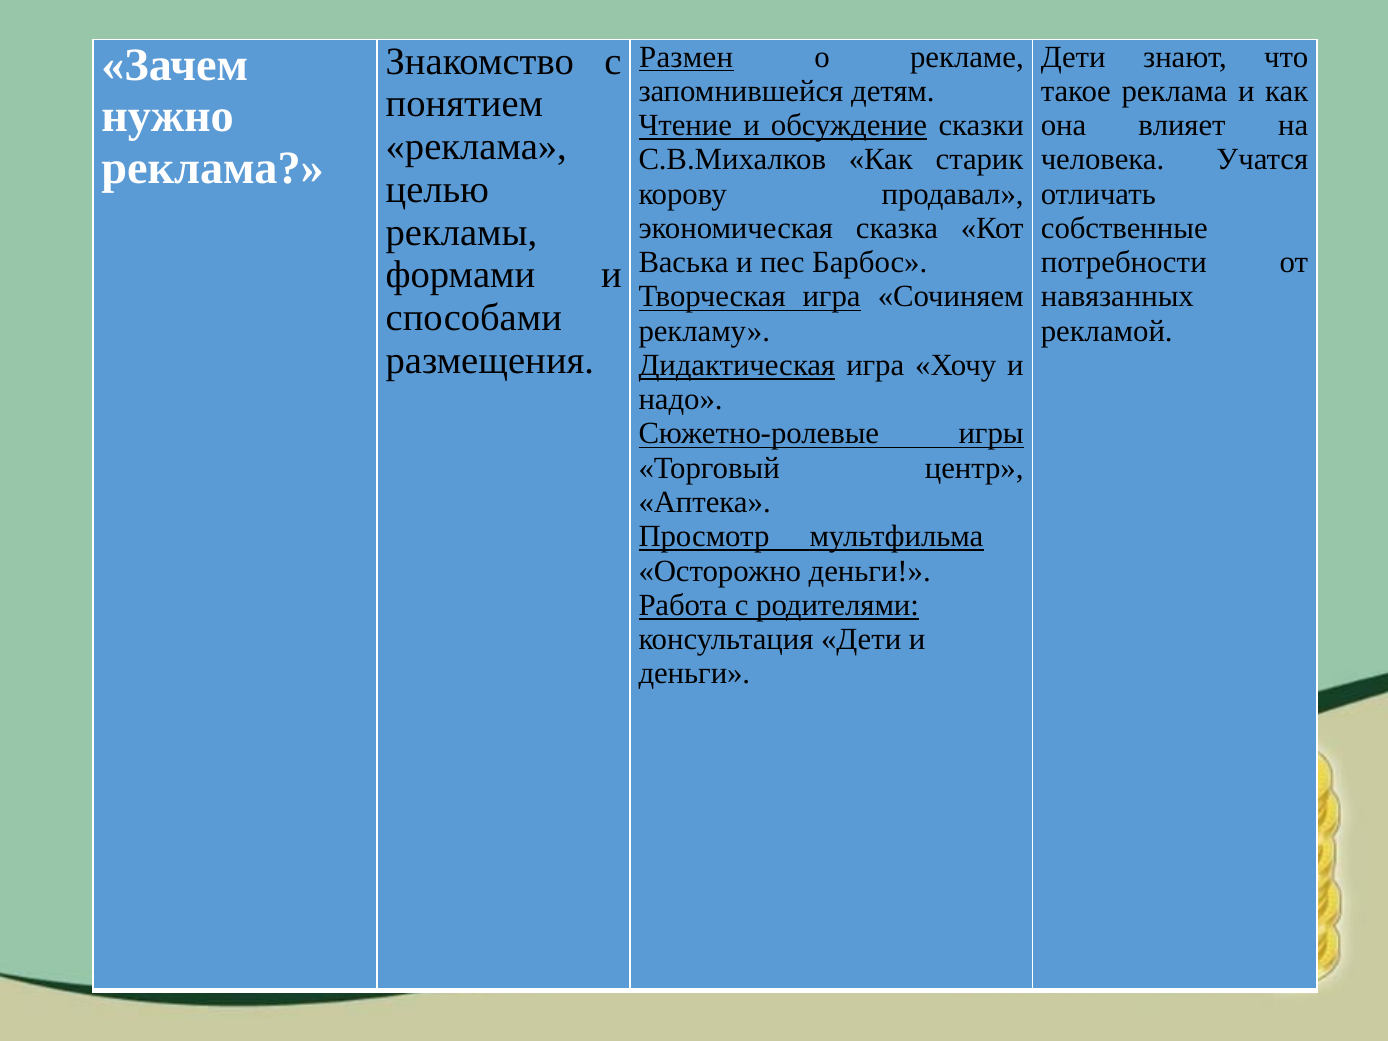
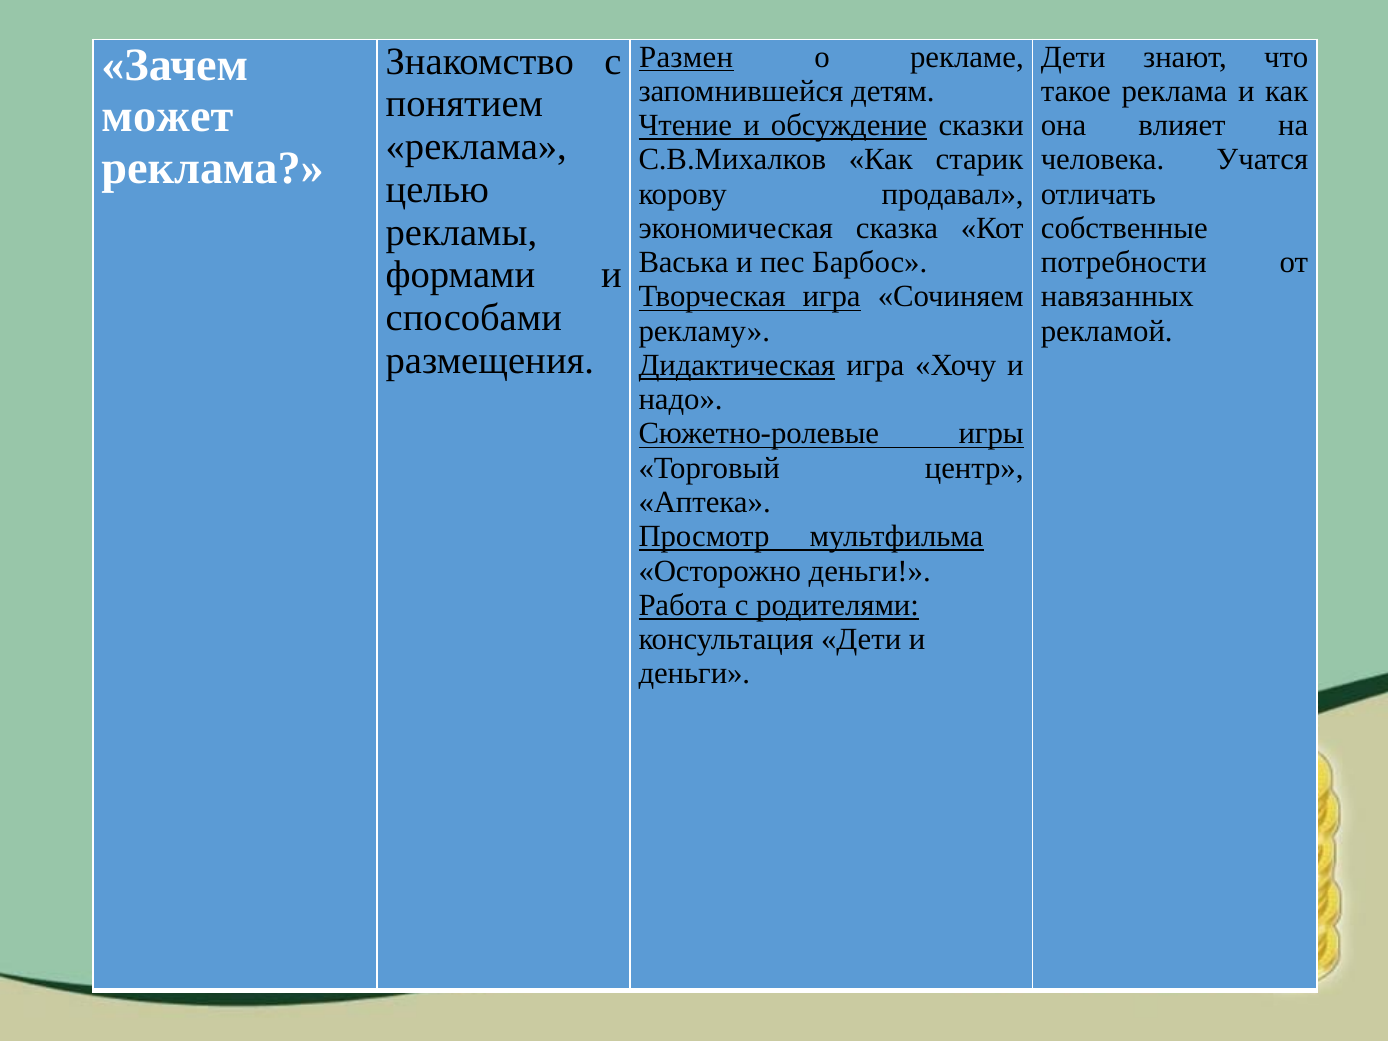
нужно: нужно -> может (167, 117)
